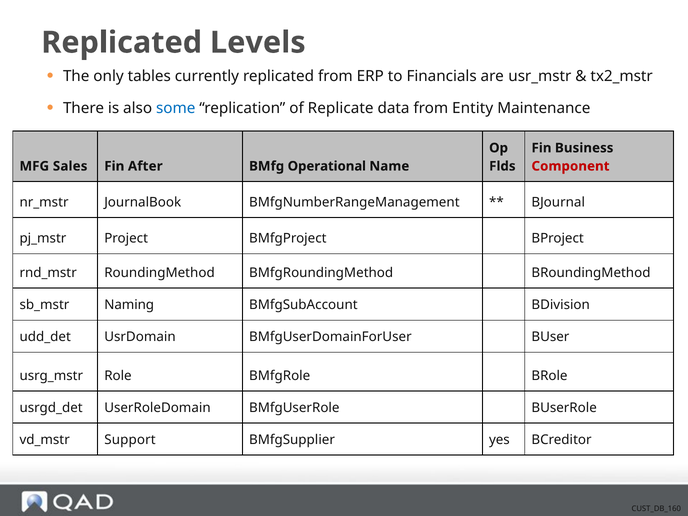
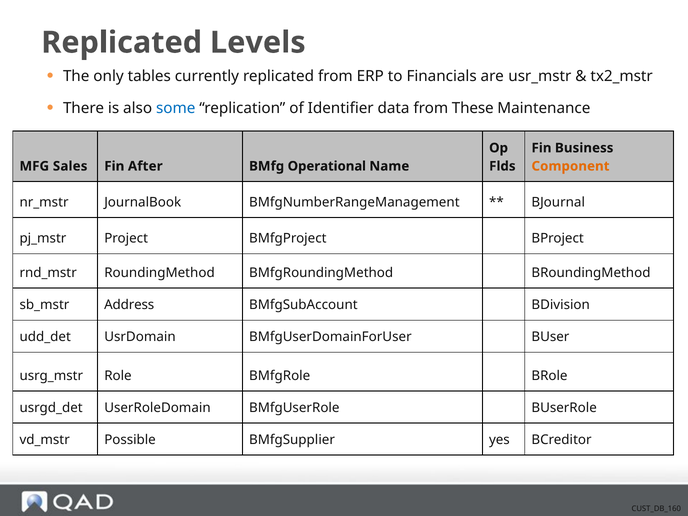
Replicate: Replicate -> Identifier (341, 108)
Entity: Entity -> These (473, 108)
Component colour: red -> orange (570, 166)
Naming: Naming -> Address (129, 305)
Support: Support -> Possible (130, 440)
